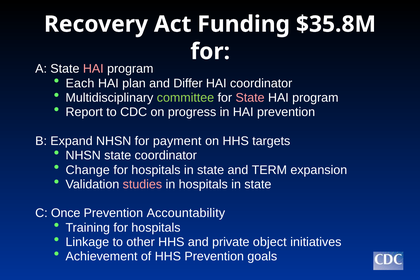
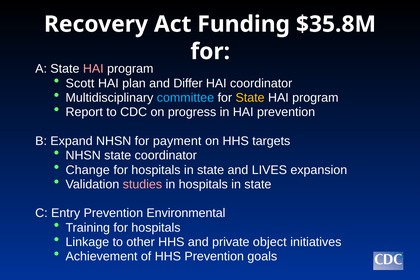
Each: Each -> Scott (80, 83)
committee colour: light green -> light blue (185, 98)
State colour: pink -> yellow (250, 98)
TERM: TERM -> LIVES (269, 170)
Once: Once -> Entry (66, 213)
Accountability: Accountability -> Environmental (186, 213)
